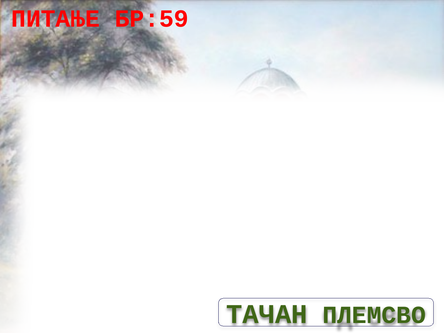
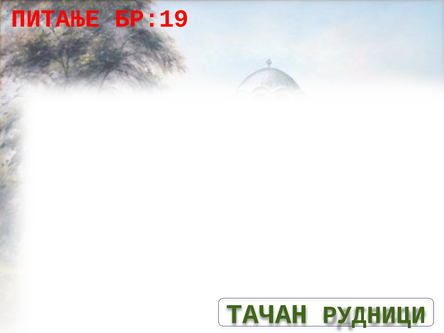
БР:59: БР:59 -> БР:19 (152, 19)
ПЛЕМСВО: ПЛЕМСВО -> РУДНИЦИ (374, 315)
